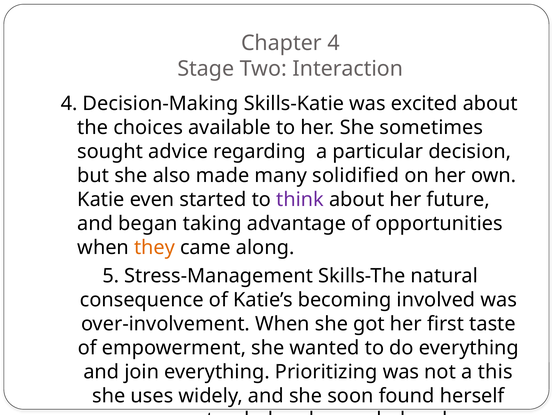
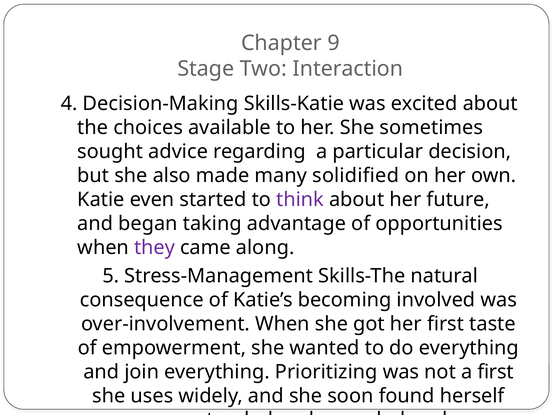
Chapter 4: 4 -> 9 (334, 43)
they colour: orange -> purple (155, 247)
a this: this -> first (495, 372)
